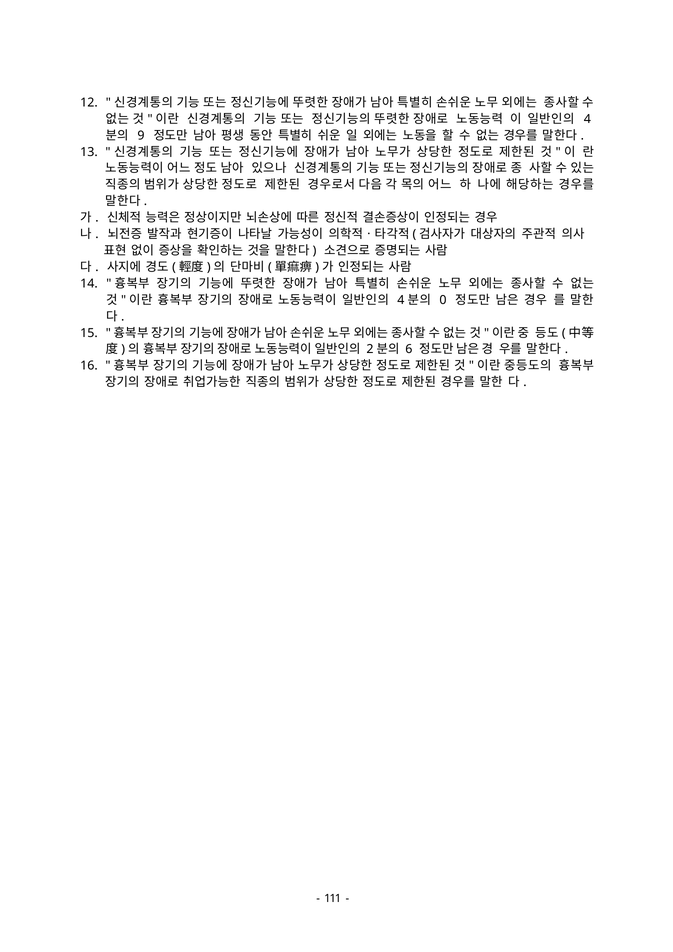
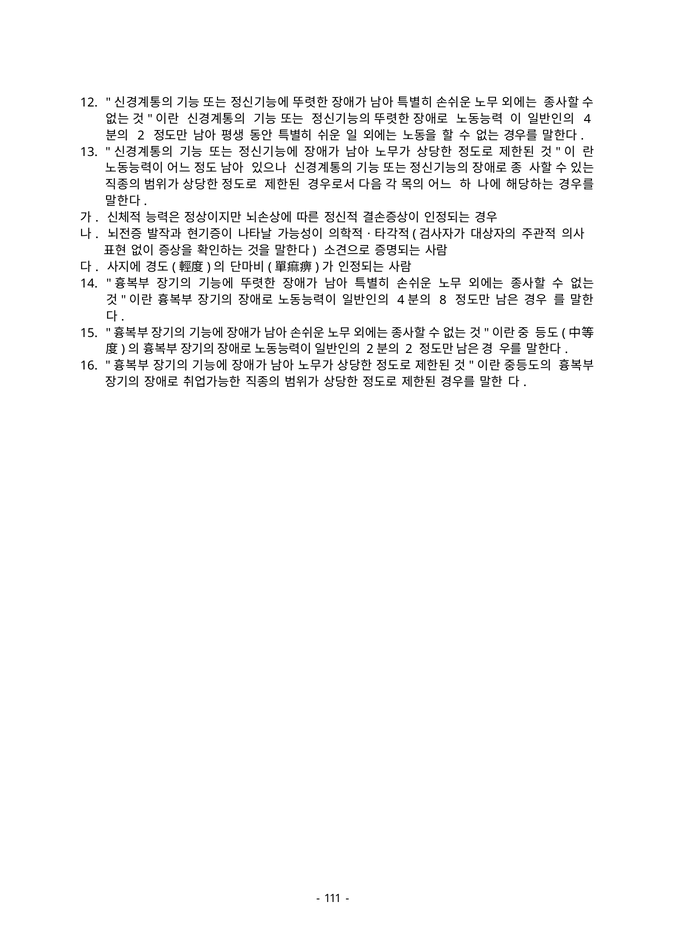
9: 9 -> 2 (141, 135)
0: 0 -> 8 (443, 300)
6: 6 -> 2 (409, 349)
